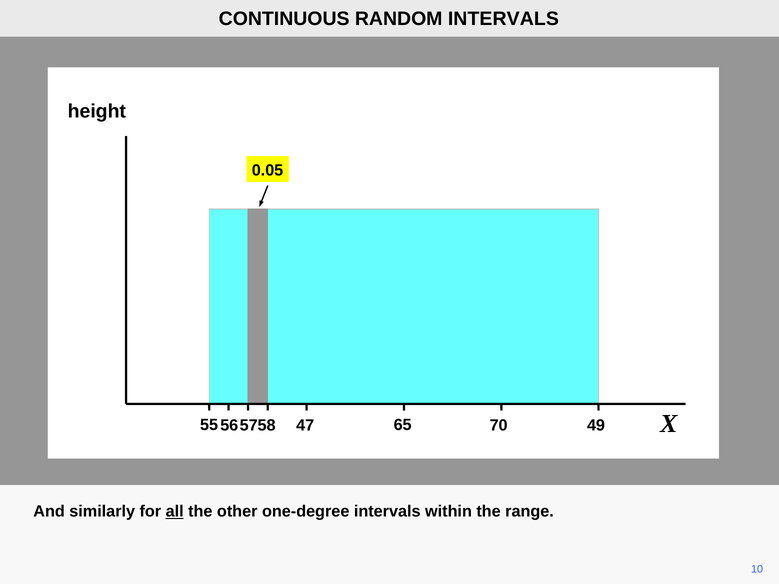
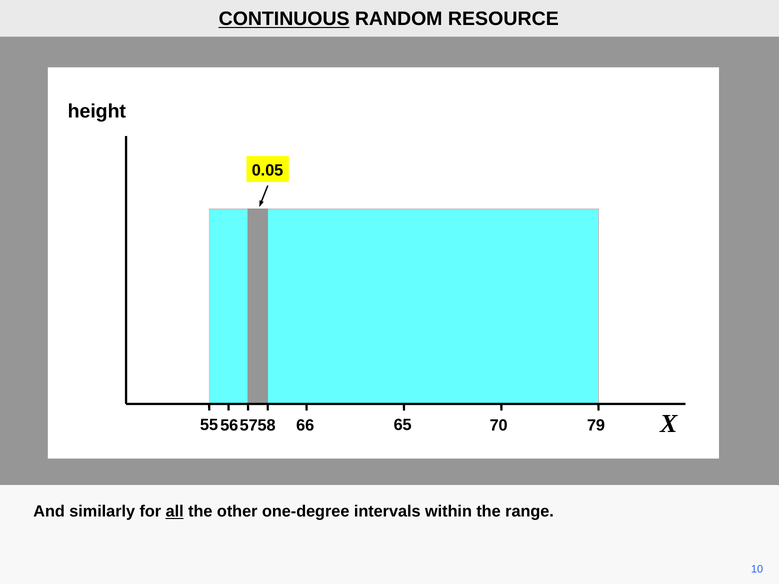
CONTINUOUS underline: none -> present (284, 19)
RANDOM INTERVALS: INTERVALS -> RESOURCE (503, 19)
47: 47 -> 66 (305, 425)
49: 49 -> 79 (596, 425)
